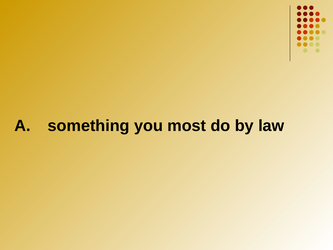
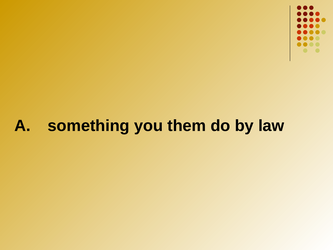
most: most -> them (187, 126)
